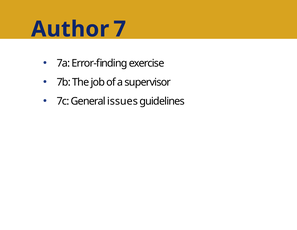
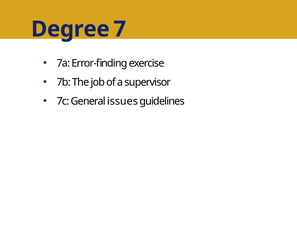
Author: Author -> Degree (70, 29)
